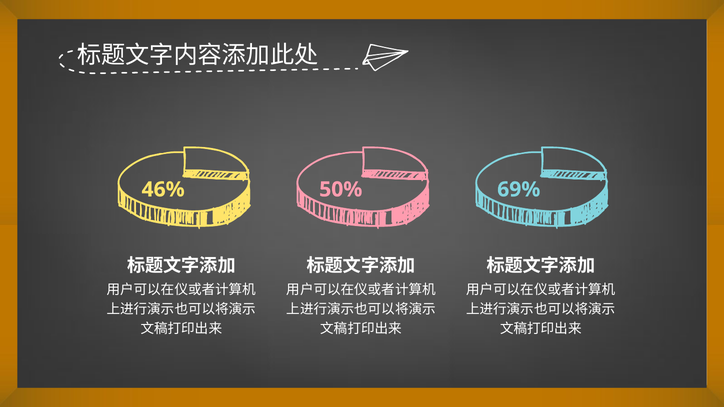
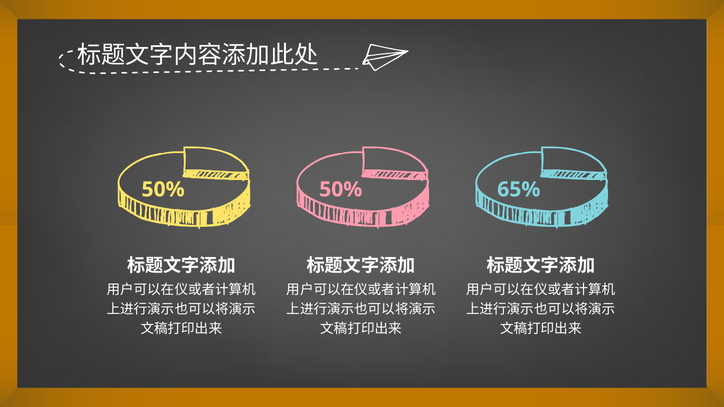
46%: 46% -> 50% (163, 190)
69%: 69% -> 65% (519, 190)
